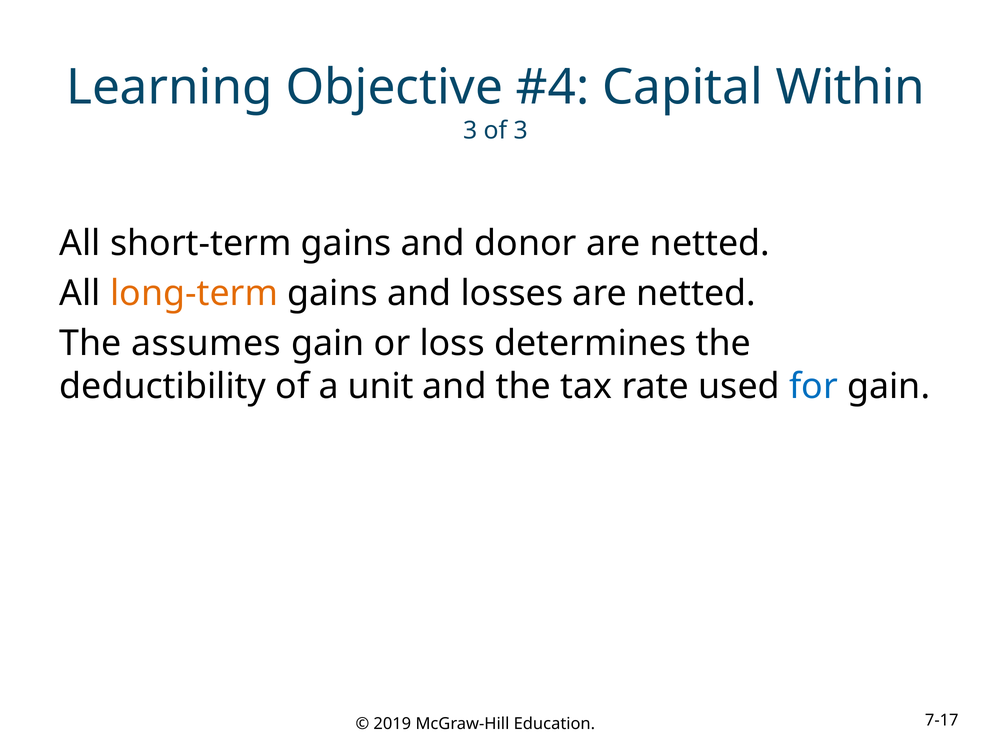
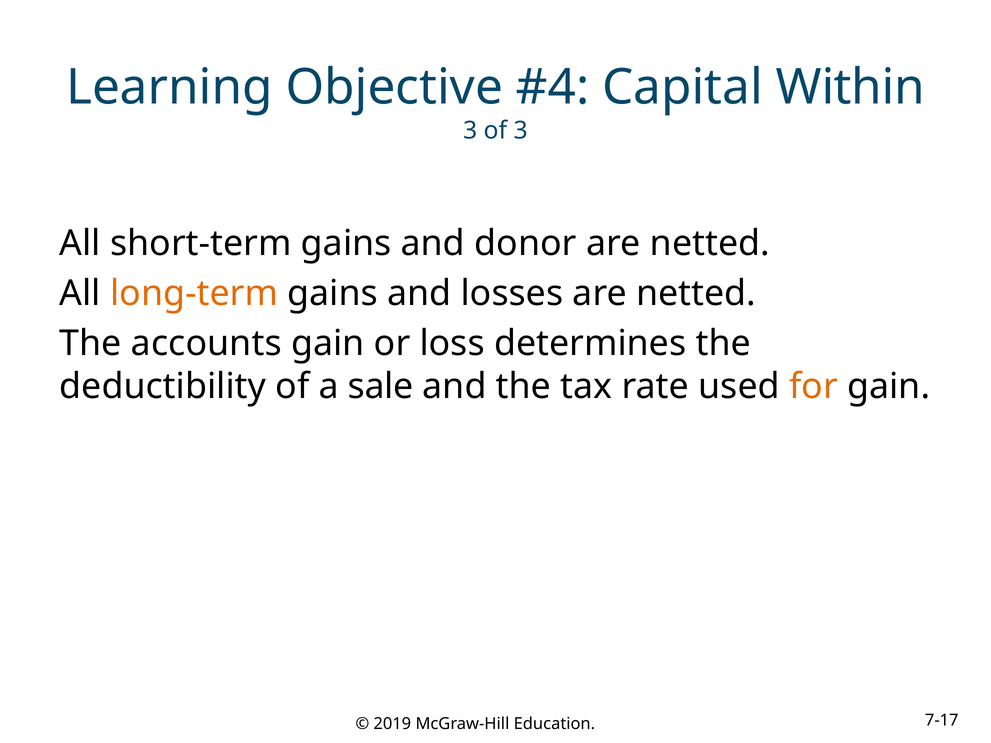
assumes: assumes -> accounts (206, 344)
unit: unit -> sale (381, 387)
for colour: blue -> orange (813, 387)
